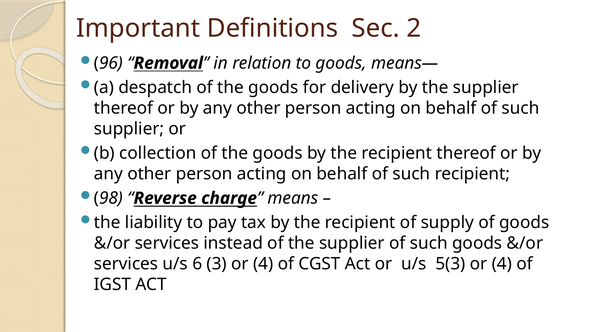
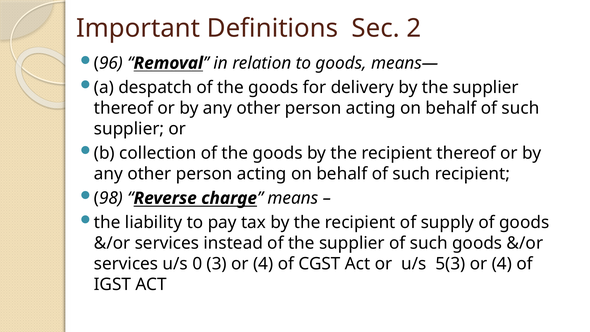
6: 6 -> 0 (197, 264)
